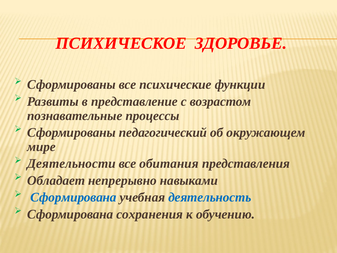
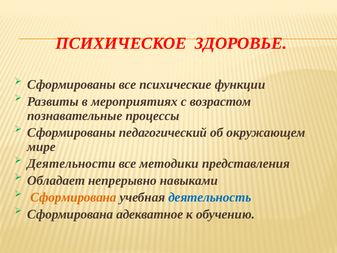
представление: представление -> мероприятиях (134, 101)
обитания: обитания -> методики (169, 163)
Сформирована colour: blue -> orange (73, 197)
сохранения: сохранения -> адекватное (150, 214)
